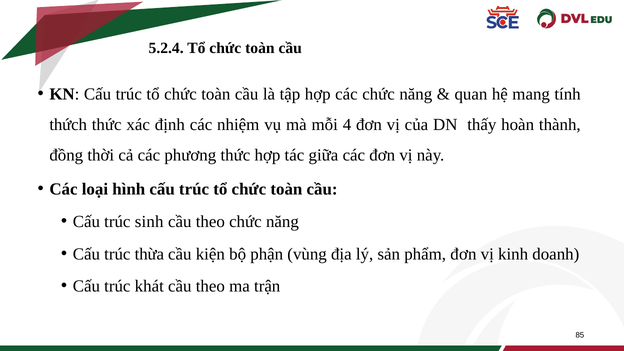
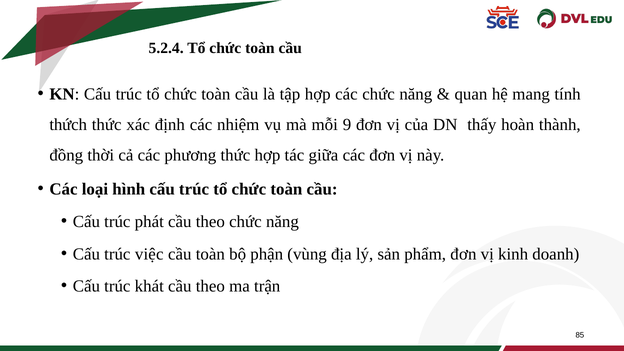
4: 4 -> 9 (347, 125)
sinh: sinh -> phát (149, 222)
thừa: thừa -> việc (149, 254)
cầu kiện: kiện -> toàn (210, 254)
